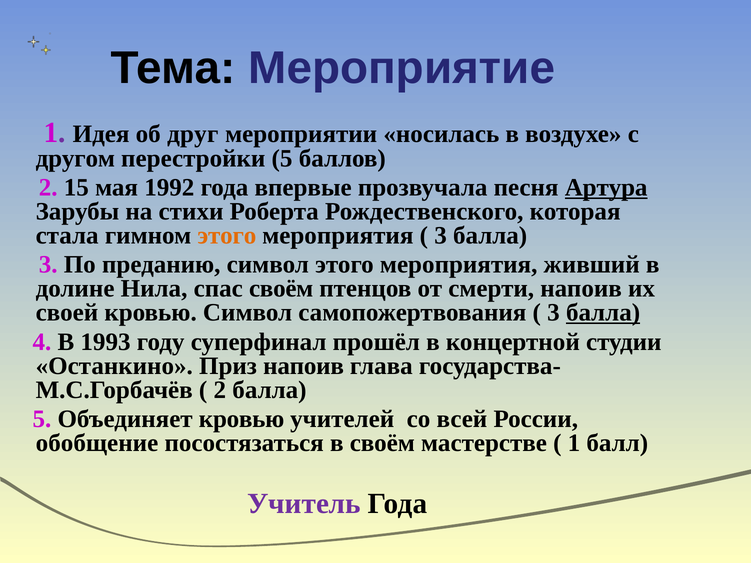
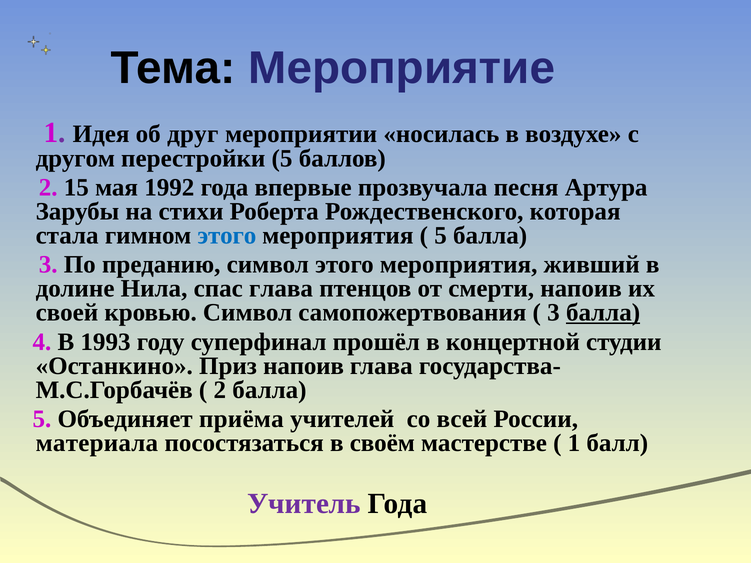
Артура underline: present -> none (606, 188)
этого colour: orange -> blue (227, 236)
3: 3 -> 5 (441, 236)
спас своём: своём -> глава (281, 289)
Объединяет кровью: кровью -> приёма (241, 419)
обобщение: обобщение -> материала (97, 443)
